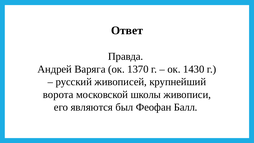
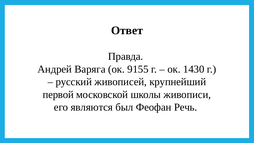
1370: 1370 -> 9155 (138, 69)
ворота: ворота -> первой (58, 94)
Балл: Балл -> Речь (186, 107)
